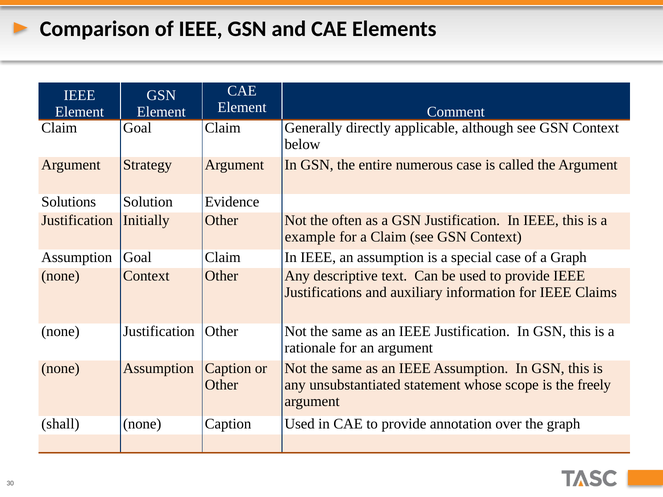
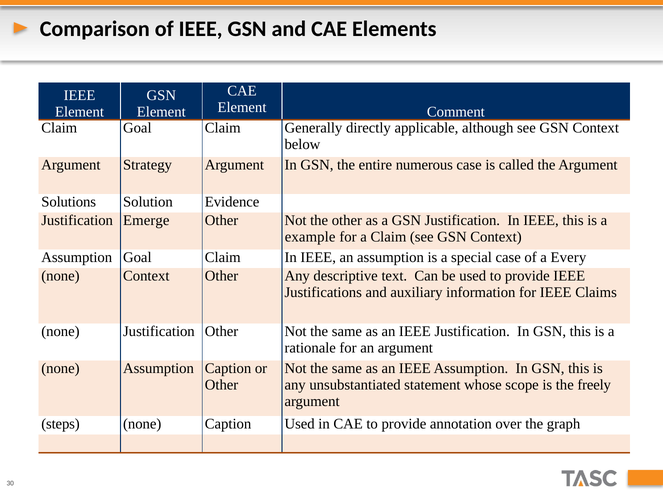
Initially: Initially -> Emerge (146, 221)
the often: often -> other (347, 221)
a Graph: Graph -> Every (568, 258)
shall: shall -> steps (61, 424)
